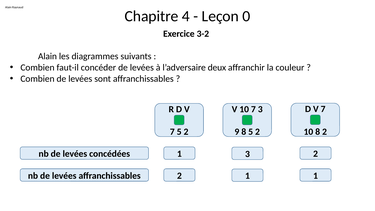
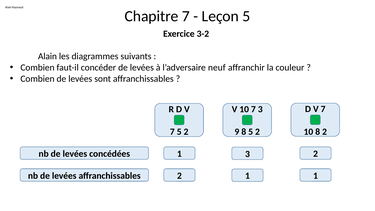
Chapitre 4: 4 -> 7 (186, 16)
Leçon 0: 0 -> 5 (246, 16)
deux: deux -> neuf (217, 68)
